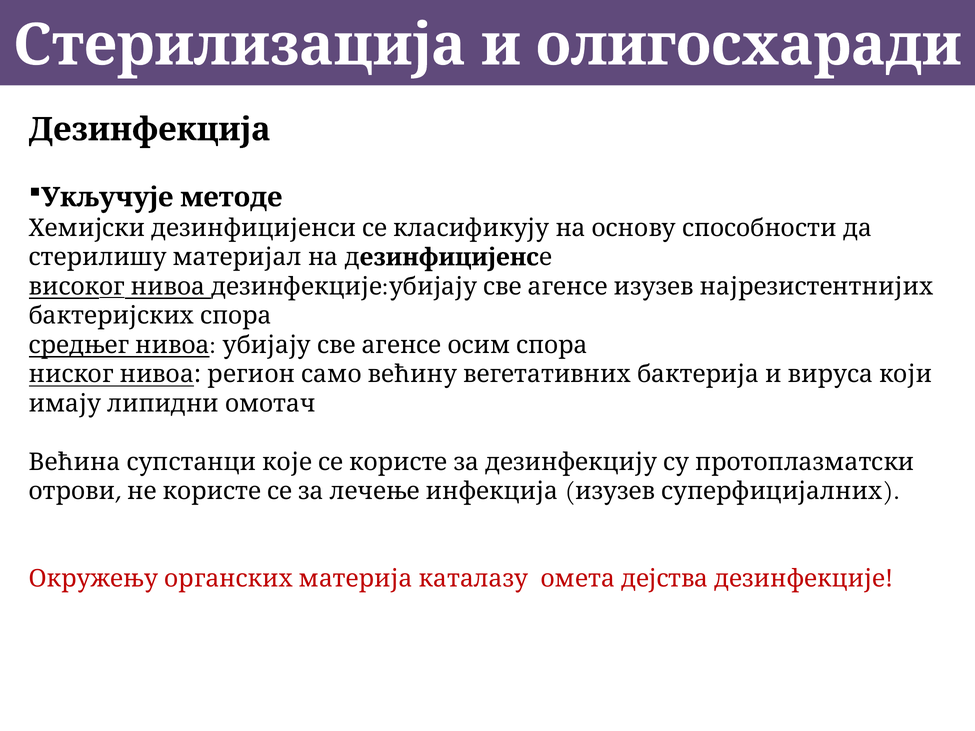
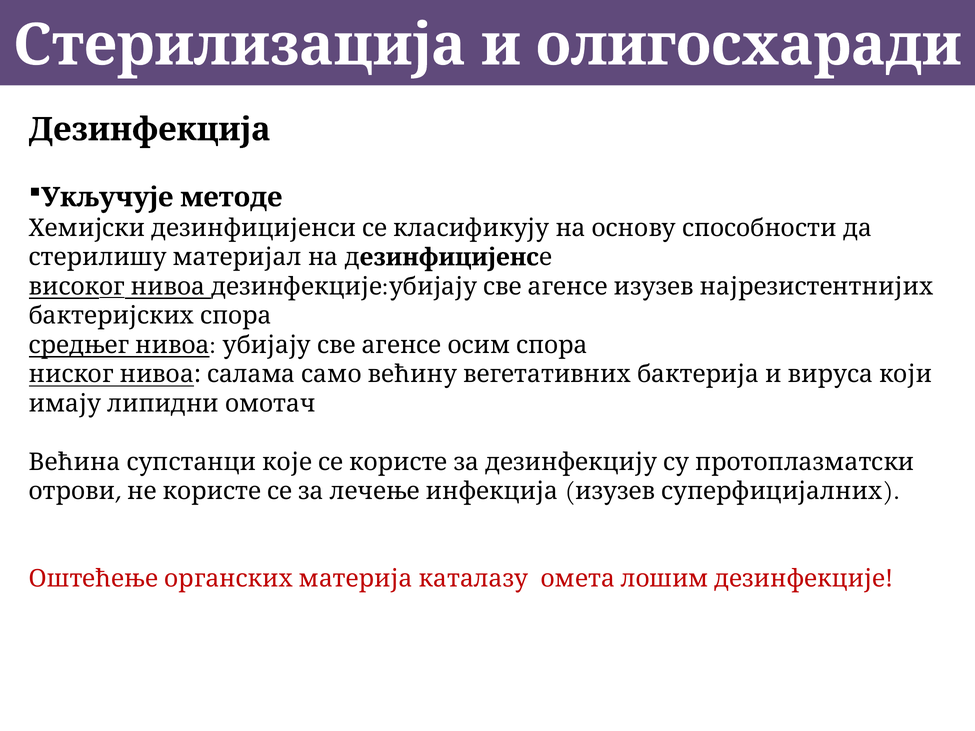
регион: регион -> салама (251, 374)
Окружењу: Окружењу -> Оштећење (93, 579)
дејства: дејства -> лошим (665, 579)
